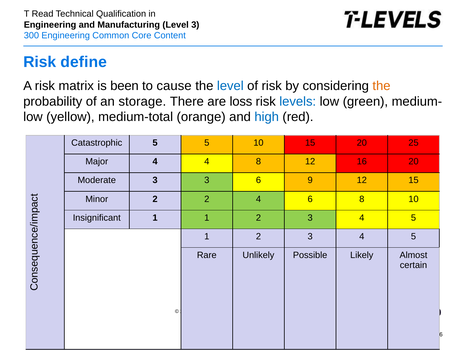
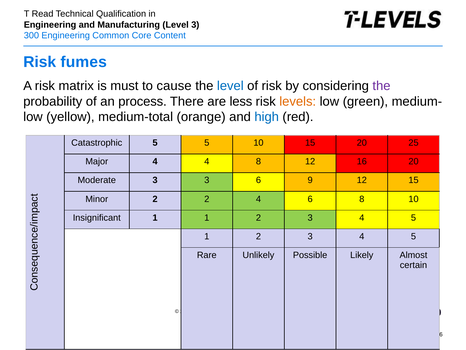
define: define -> fumes (84, 62)
been: been -> must (124, 86)
the colour: orange -> purple (382, 86)
storage: storage -> process (143, 101)
loss: loss -> less (241, 101)
levels colour: blue -> orange (298, 101)
